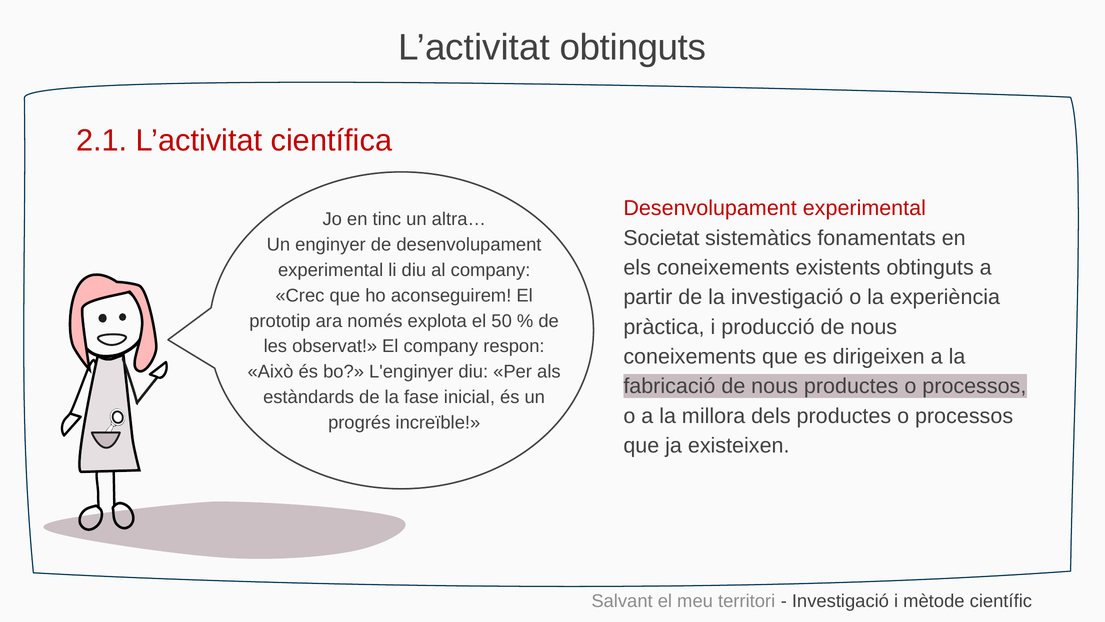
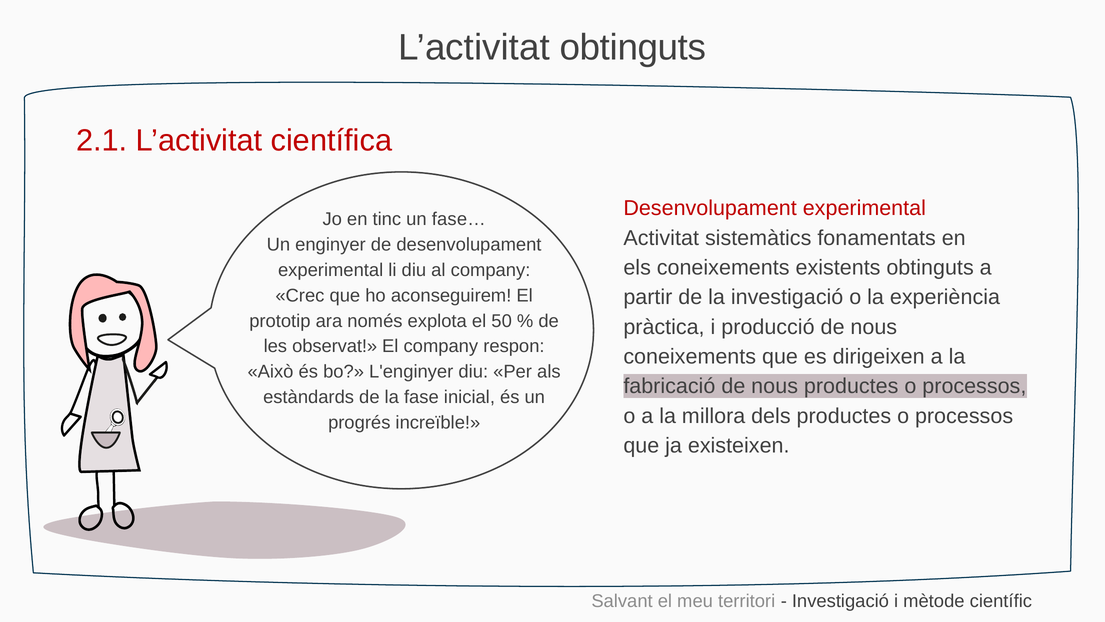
altra…: altra… -> fase… (459, 219)
Societat: Societat -> Activitat (661, 238)
